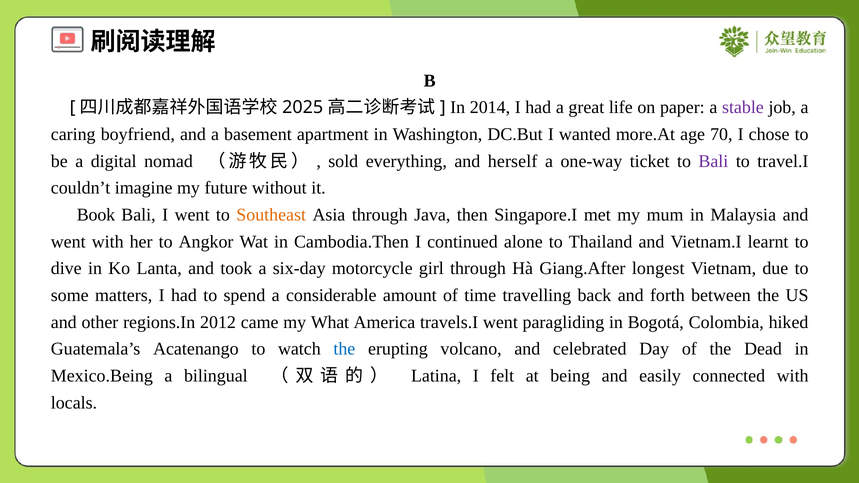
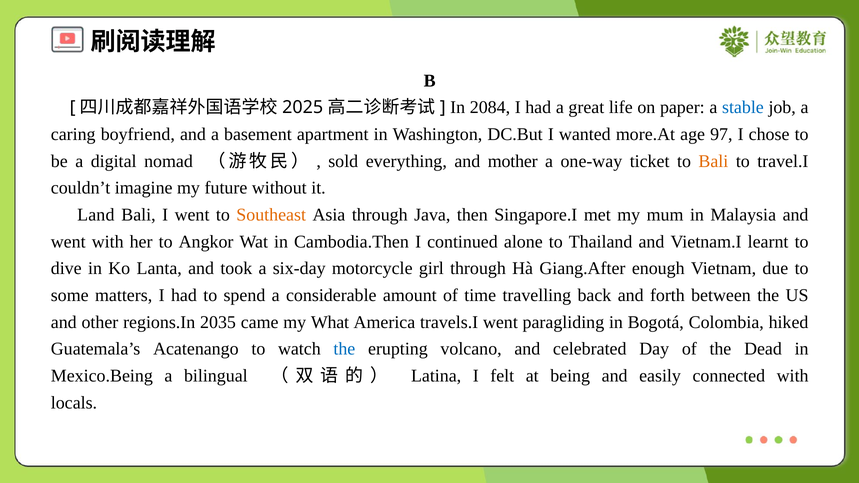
2014: 2014 -> 2084 (490, 108)
stable colour: purple -> blue (743, 108)
70: 70 -> 97 (721, 134)
herself: herself -> mother (513, 161)
Bali colour: purple -> orange (713, 161)
Book: Book -> Land (96, 215)
longest: longest -> enough (658, 269)
2012: 2012 -> 2035 (218, 322)
